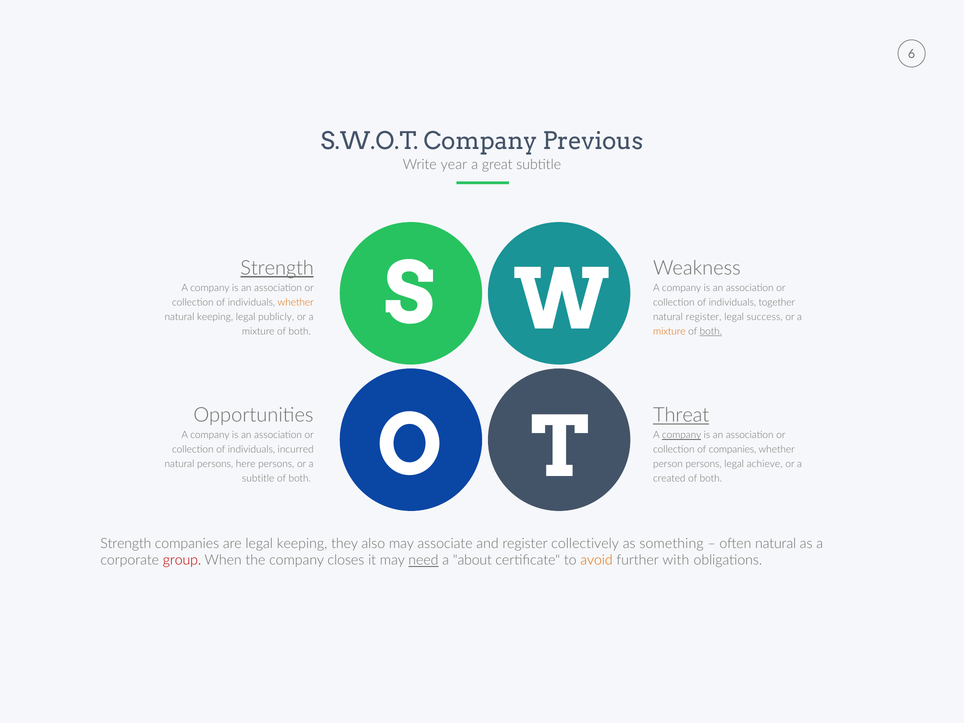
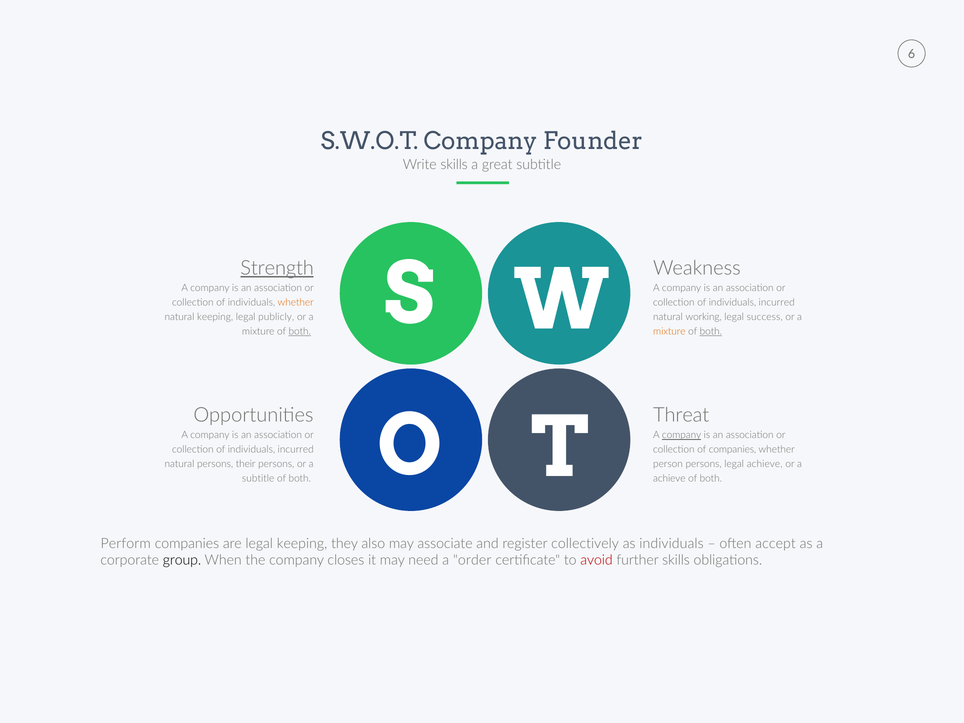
Previous: Previous -> Founder (593, 141)
Write year: year -> skills (454, 165)
together: together -> incurred (777, 302)
natural register: register -> working (704, 317)
both underline: none -> present (300, 331)
Threat underline: present -> none (681, 415)
here: here -> their (246, 464)
created: created -> achieve (669, 479)
Strength: Strength -> Perform (126, 543)
as something: something -> individuals (671, 543)
often natural: natural -> accept (776, 543)
group colour: red -> black (182, 560)
need underline: present -> none (423, 560)
about: about -> order (472, 560)
avoid colour: orange -> red (597, 560)
further with: with -> skills (676, 560)
